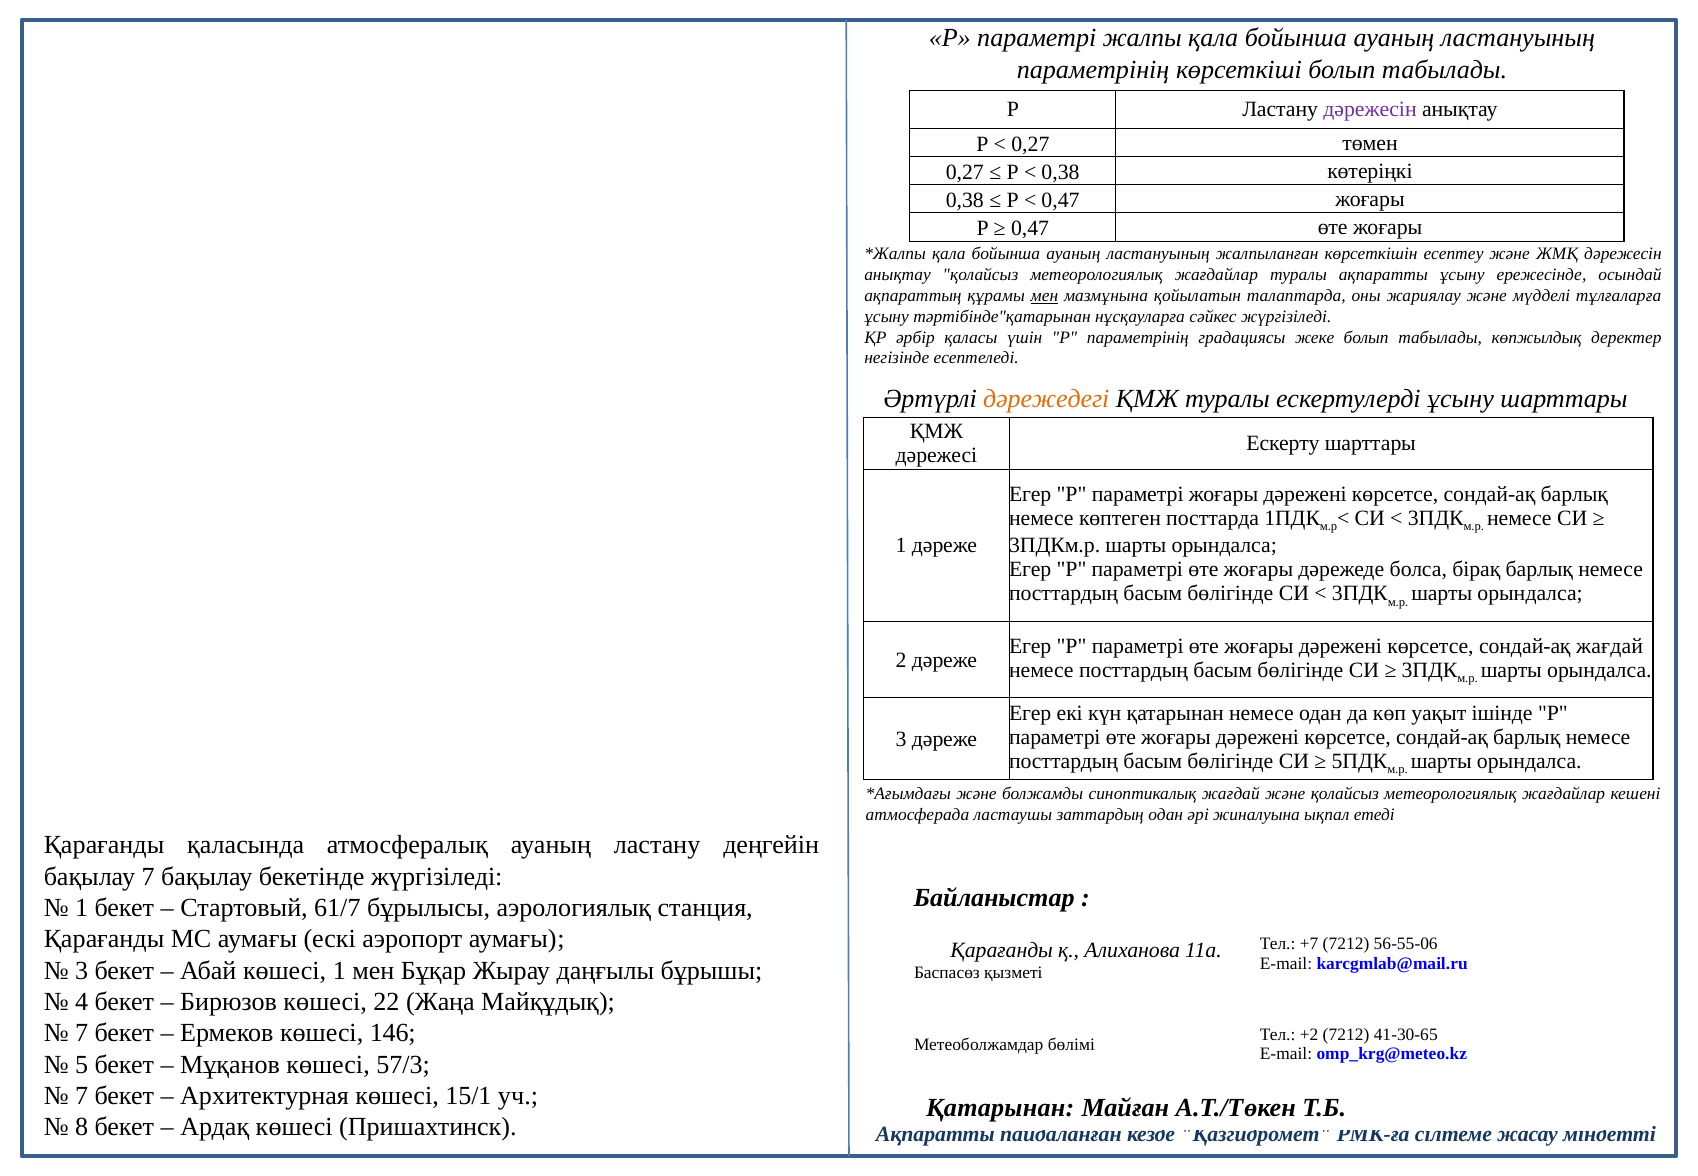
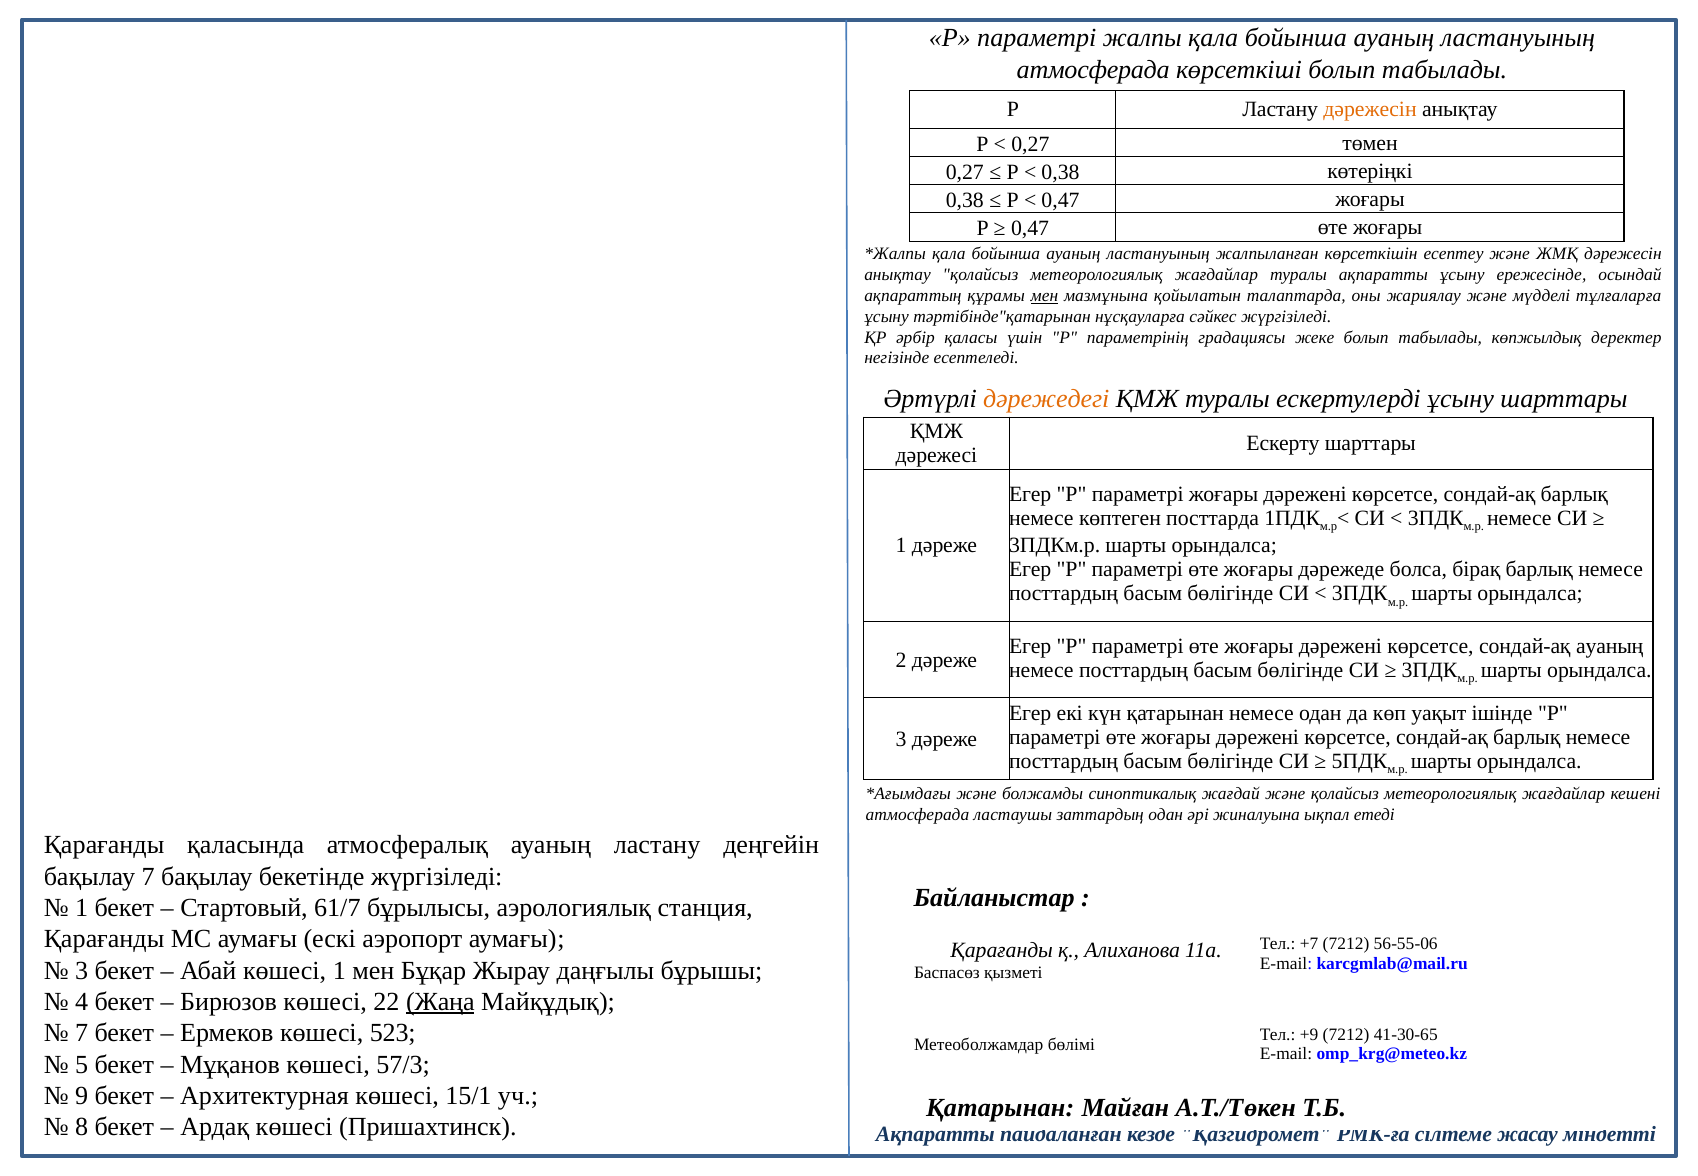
параметрінің: параметрінің -> атмосферада (1093, 70)
дәрежесін colour: purple -> orange (1370, 110)
сондай-ақ жағдай: жағдай -> ауаның (1610, 646)
Жаңа underline: none -> present (440, 1001)
146: 146 -> 523 (393, 1033)
+2: +2 -> +9 (1309, 1034)
7: 7 -> 9 (82, 1096)
